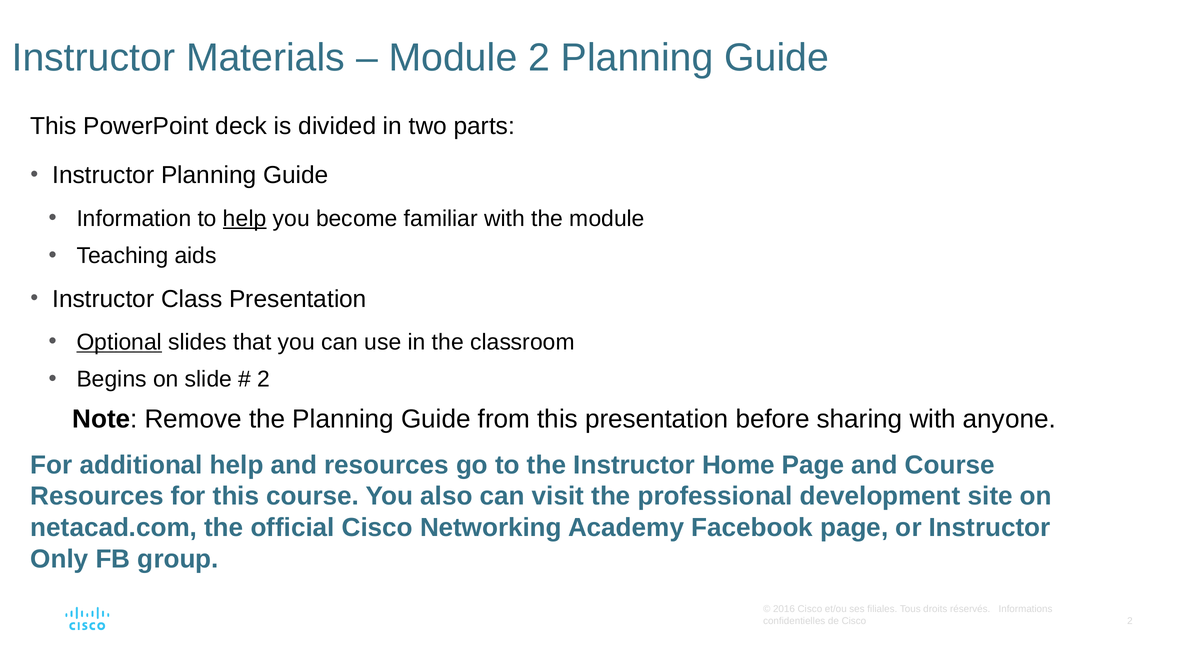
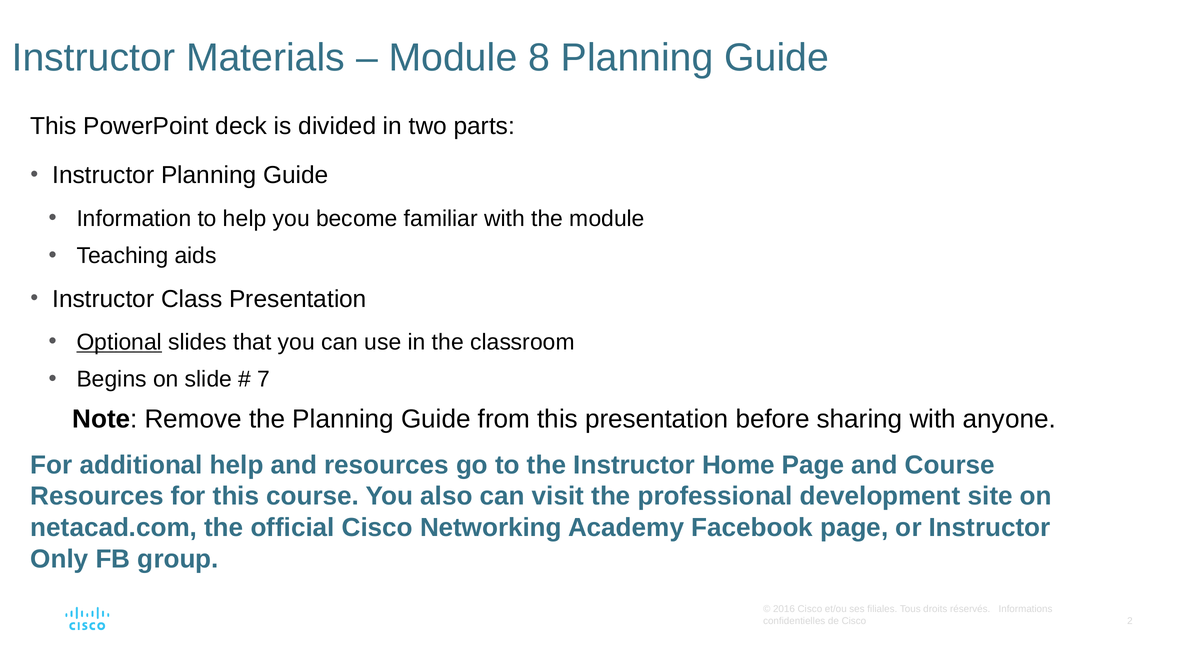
Module 2: 2 -> 8 (539, 58)
help underline: present -> none (245, 218)
2: 2 -> 7 (264, 379)
